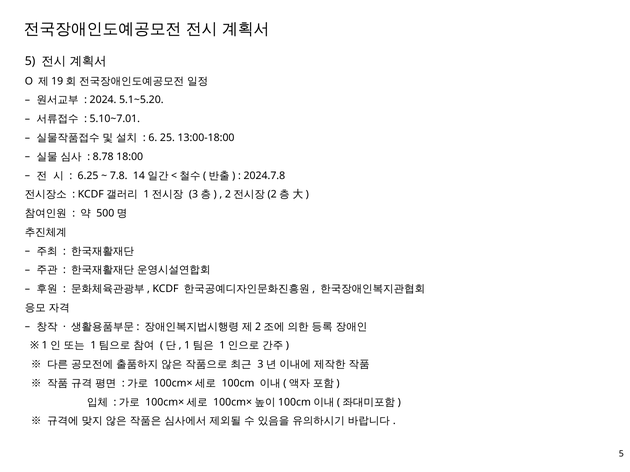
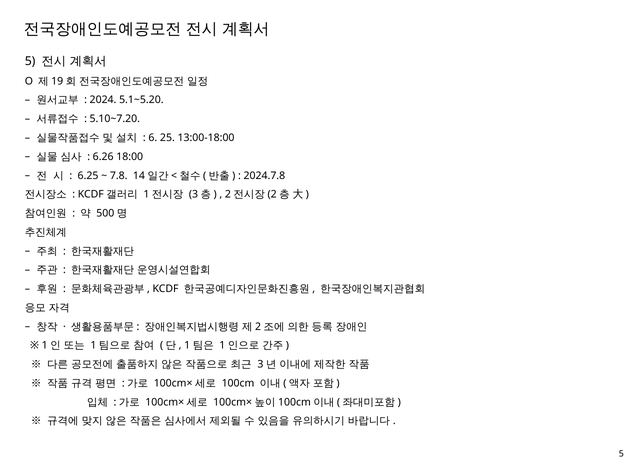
5.10~7.01: 5.10~7.01 -> 5.10~7.20 (115, 119)
8.78: 8.78 -> 6.26 (103, 157)
